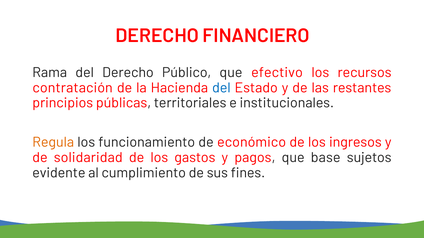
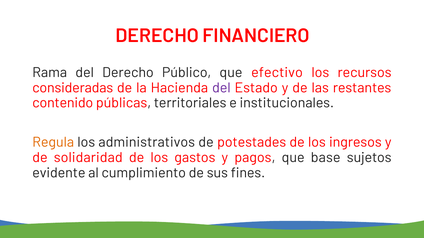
contratación: contratación -> consideradas (73, 88)
del colour: blue -> purple (221, 88)
principios: principios -> contenido (63, 103)
funcionamiento: funcionamiento -> administrativos (147, 143)
económico: económico -> potestades (252, 143)
